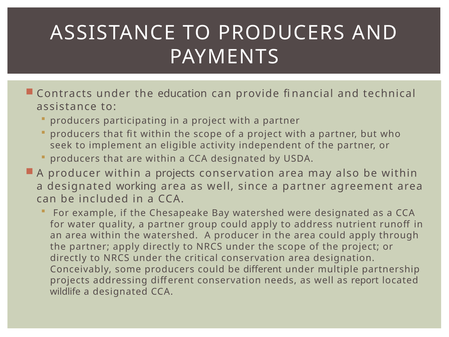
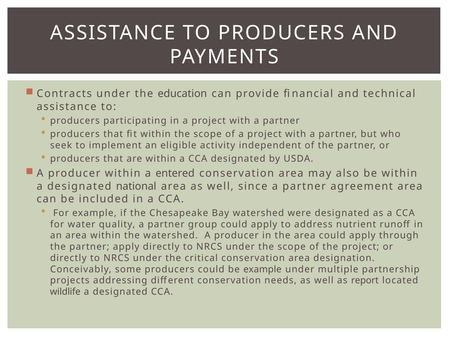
a projects: projects -> entered (175, 173)
working: working -> national (136, 186)
be different: different -> example (262, 269)
